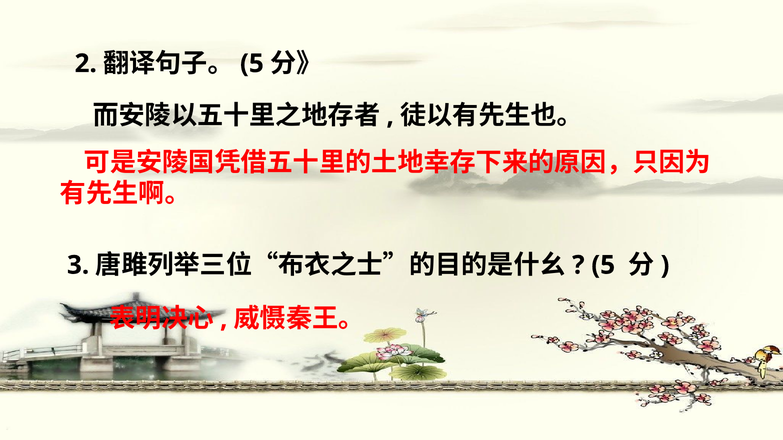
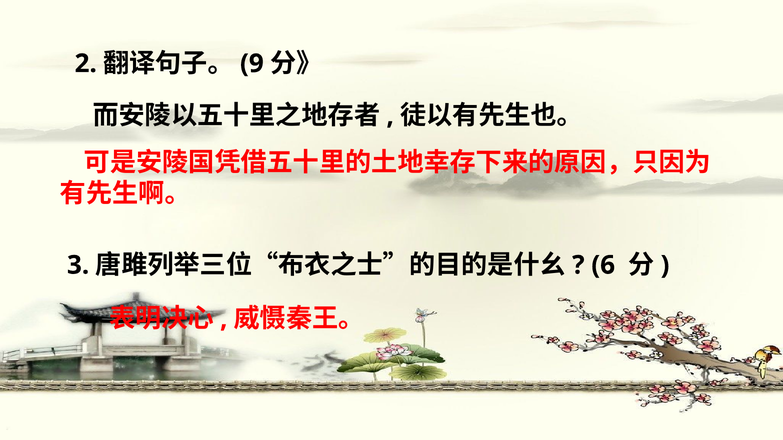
5: 5 -> 9 (252, 64)
5: 5 -> 6 (603, 265)
